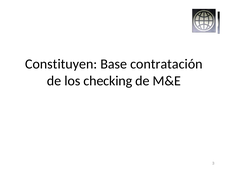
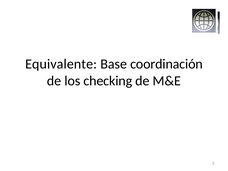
Constituyen: Constituyen -> Equivalente (61, 64)
contratación: contratación -> coordinación (166, 64)
